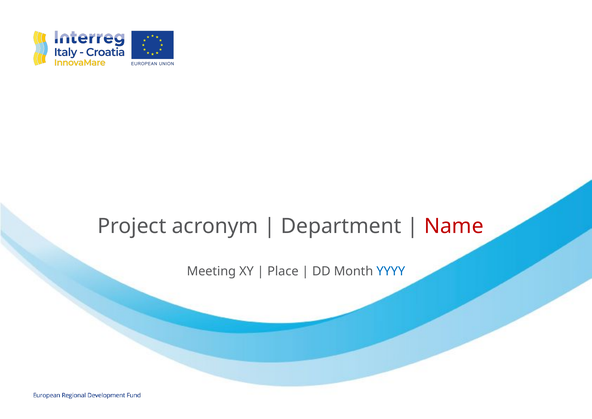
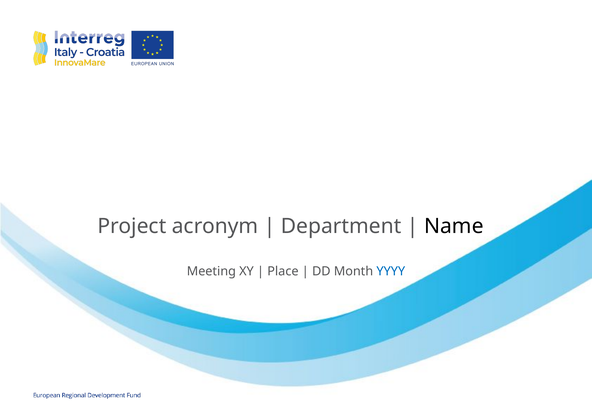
Name colour: red -> black (454, 226)
